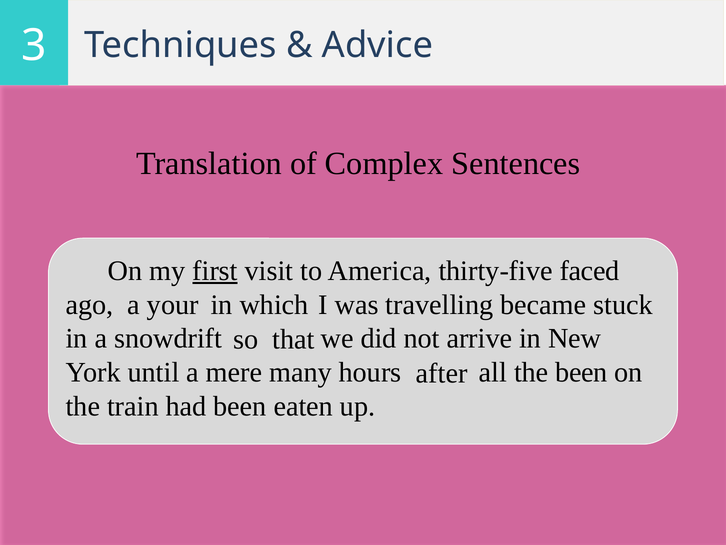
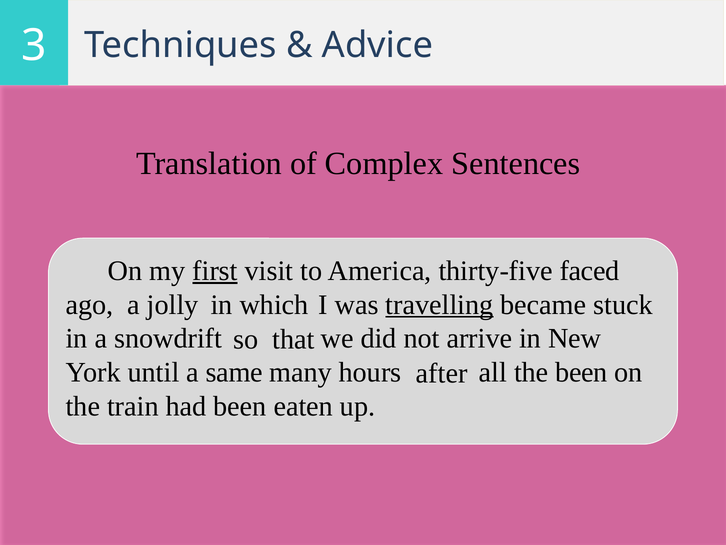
your: your -> jolly (173, 304)
travelling underline: none -> present (439, 304)
mere: mere -> same (234, 372)
